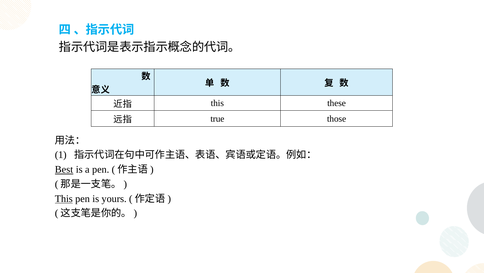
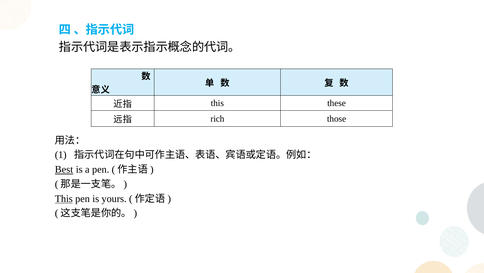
true: true -> rich (217, 118)
